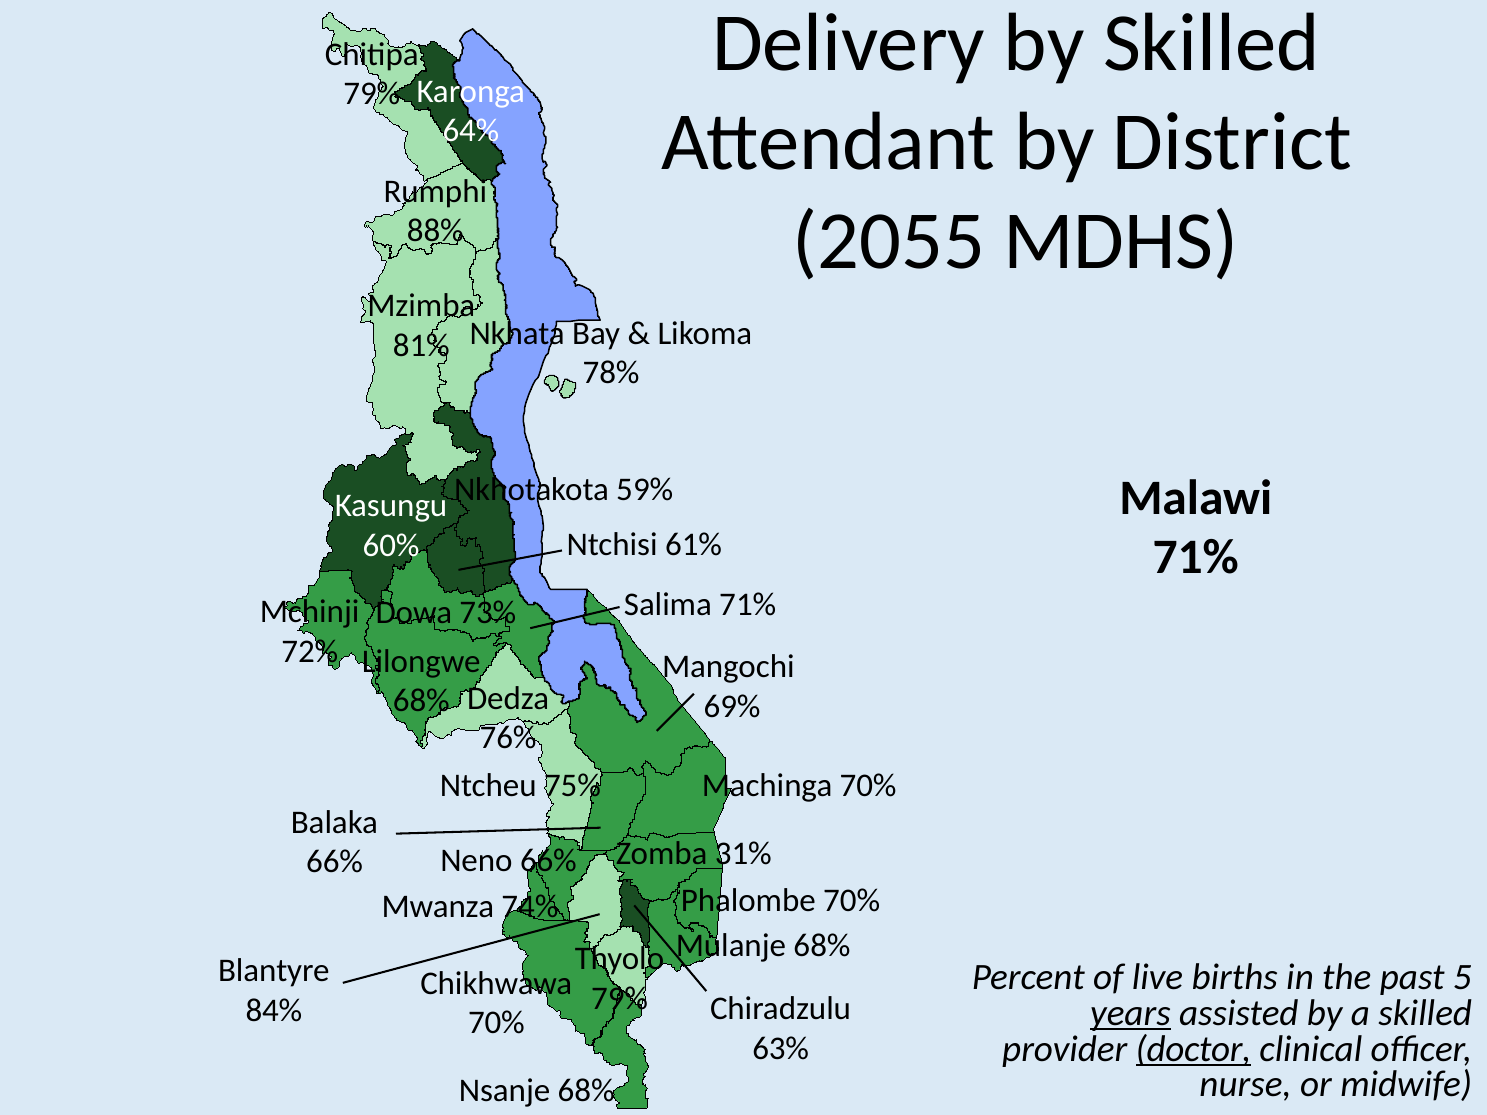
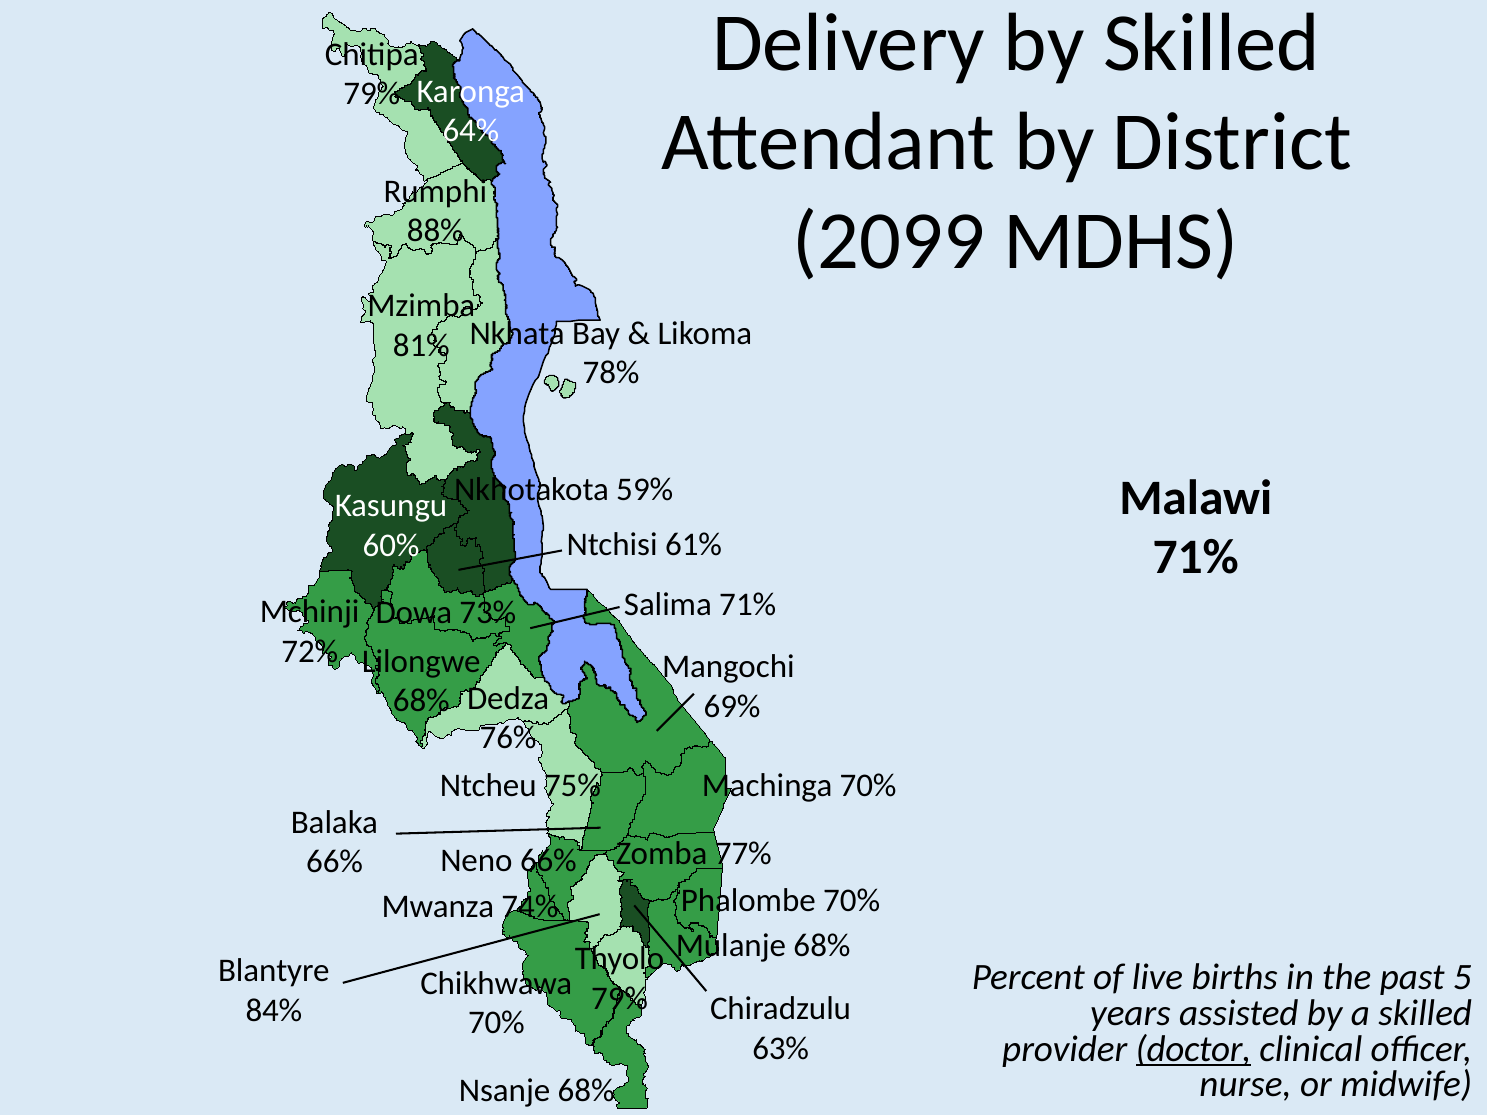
2055: 2055 -> 2099 (889, 241)
31%: 31% -> 77% (743, 853)
years underline: present -> none (1130, 1013)
